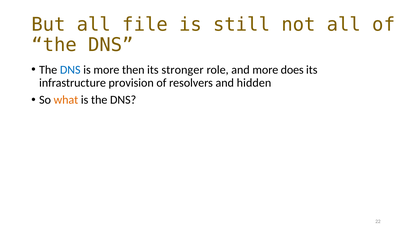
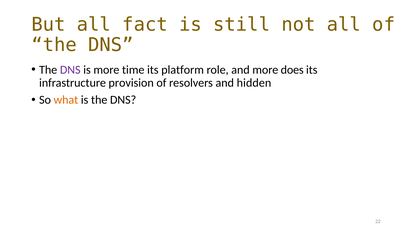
file: file -> fact (145, 24)
DNS colour: blue -> purple (70, 70)
then: then -> time (133, 70)
stronger: stronger -> platform (183, 70)
